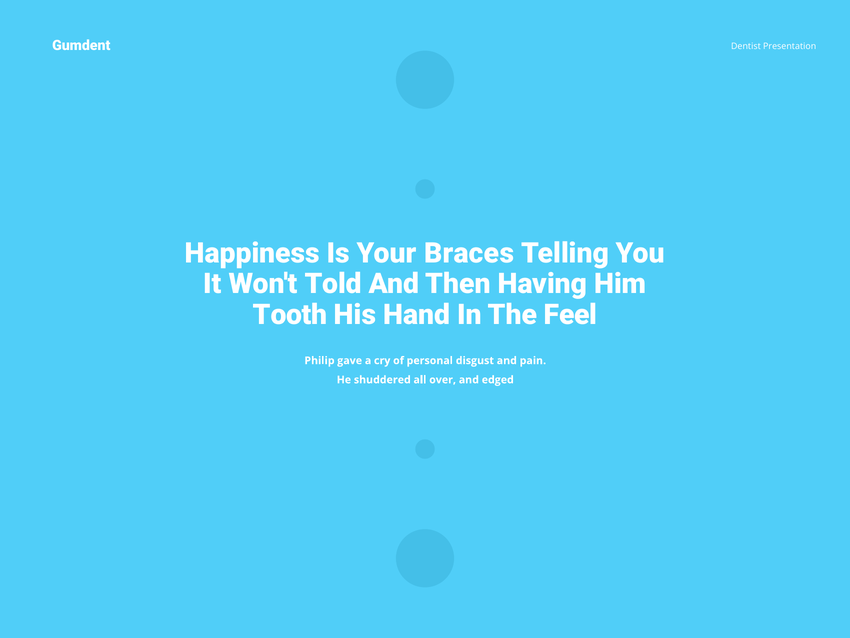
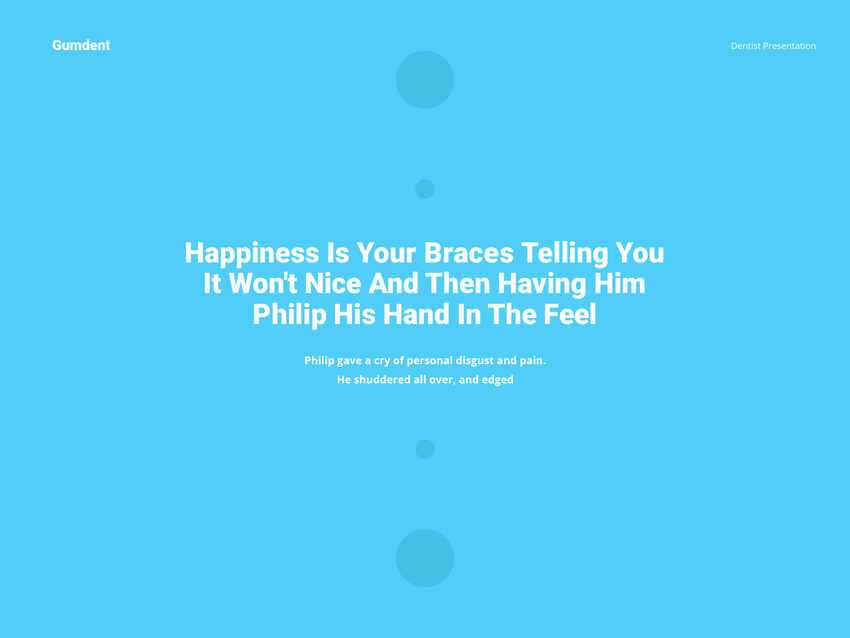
Told: Told -> Nice (333, 284)
Tooth: Tooth -> Philip (290, 314)
